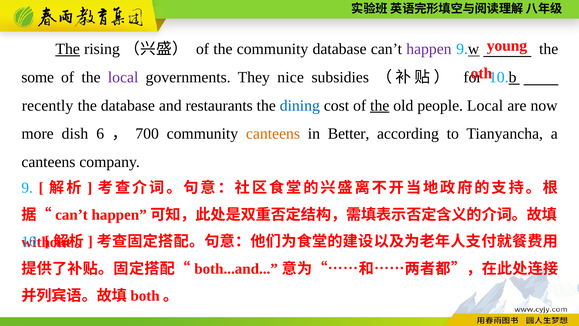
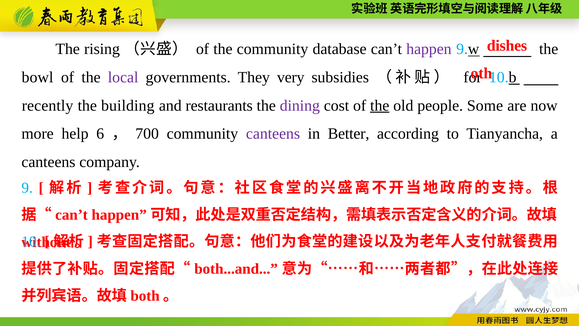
young: young -> dishes (507, 46)
The underline: present -> none (68, 49)
some: some -> bowl (38, 77)
nice: nice -> very (291, 77)
the database: database -> building (128, 105)
dining colour: blue -> purple (300, 105)
people Local: Local -> Some (485, 105)
dish: dish -> help (75, 134)
canteens colour: orange -> purple (273, 134)
